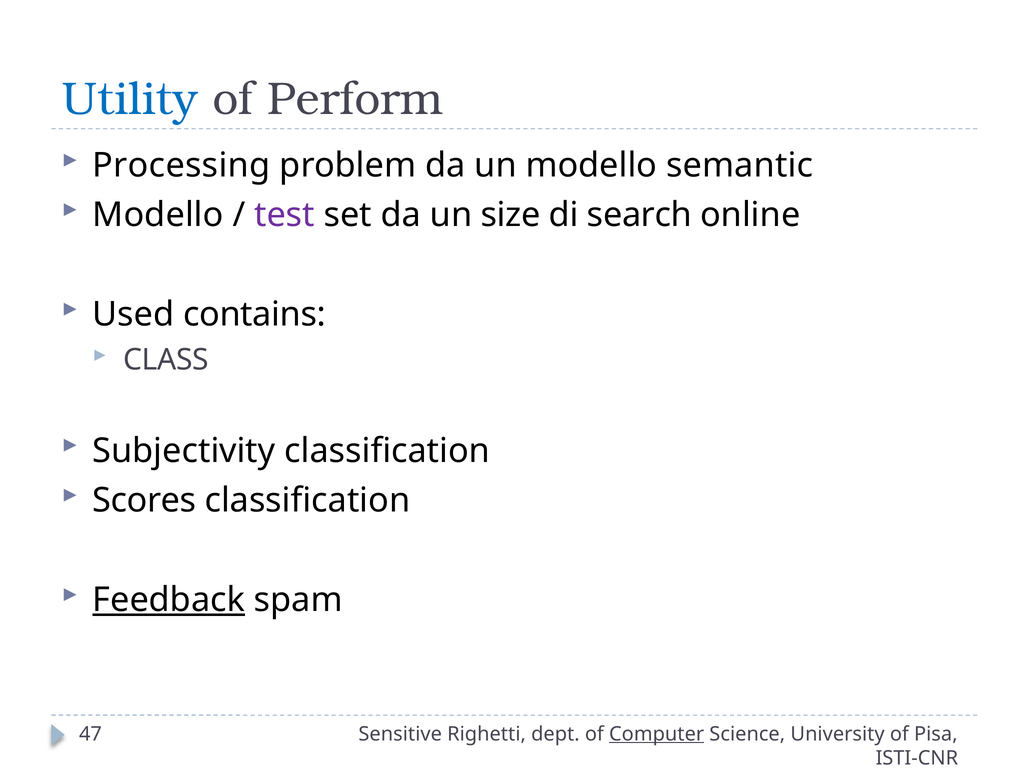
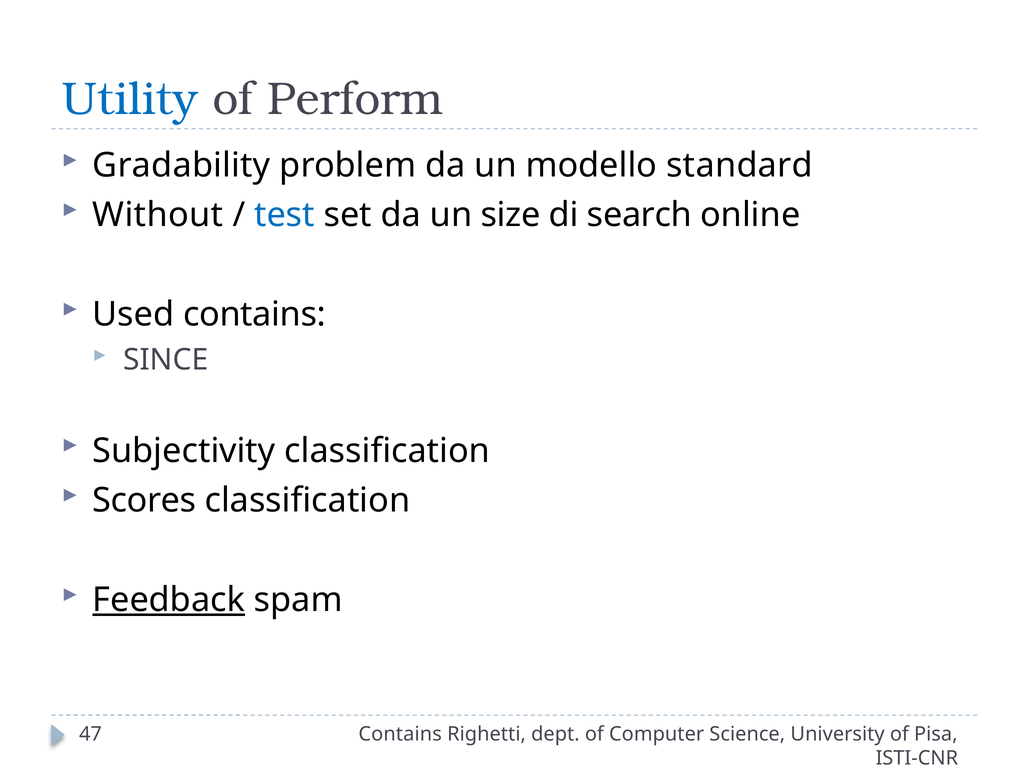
Processing: Processing -> Gradability (181, 165)
semantic: semantic -> standard (740, 165)
Modello: Modello -> Without (158, 215)
test colour: purple -> blue (284, 215)
CLASS: CLASS -> SINCE (166, 360)
Sensitive: Sensitive -> Contains (400, 734)
Computer underline: present -> none (657, 734)
